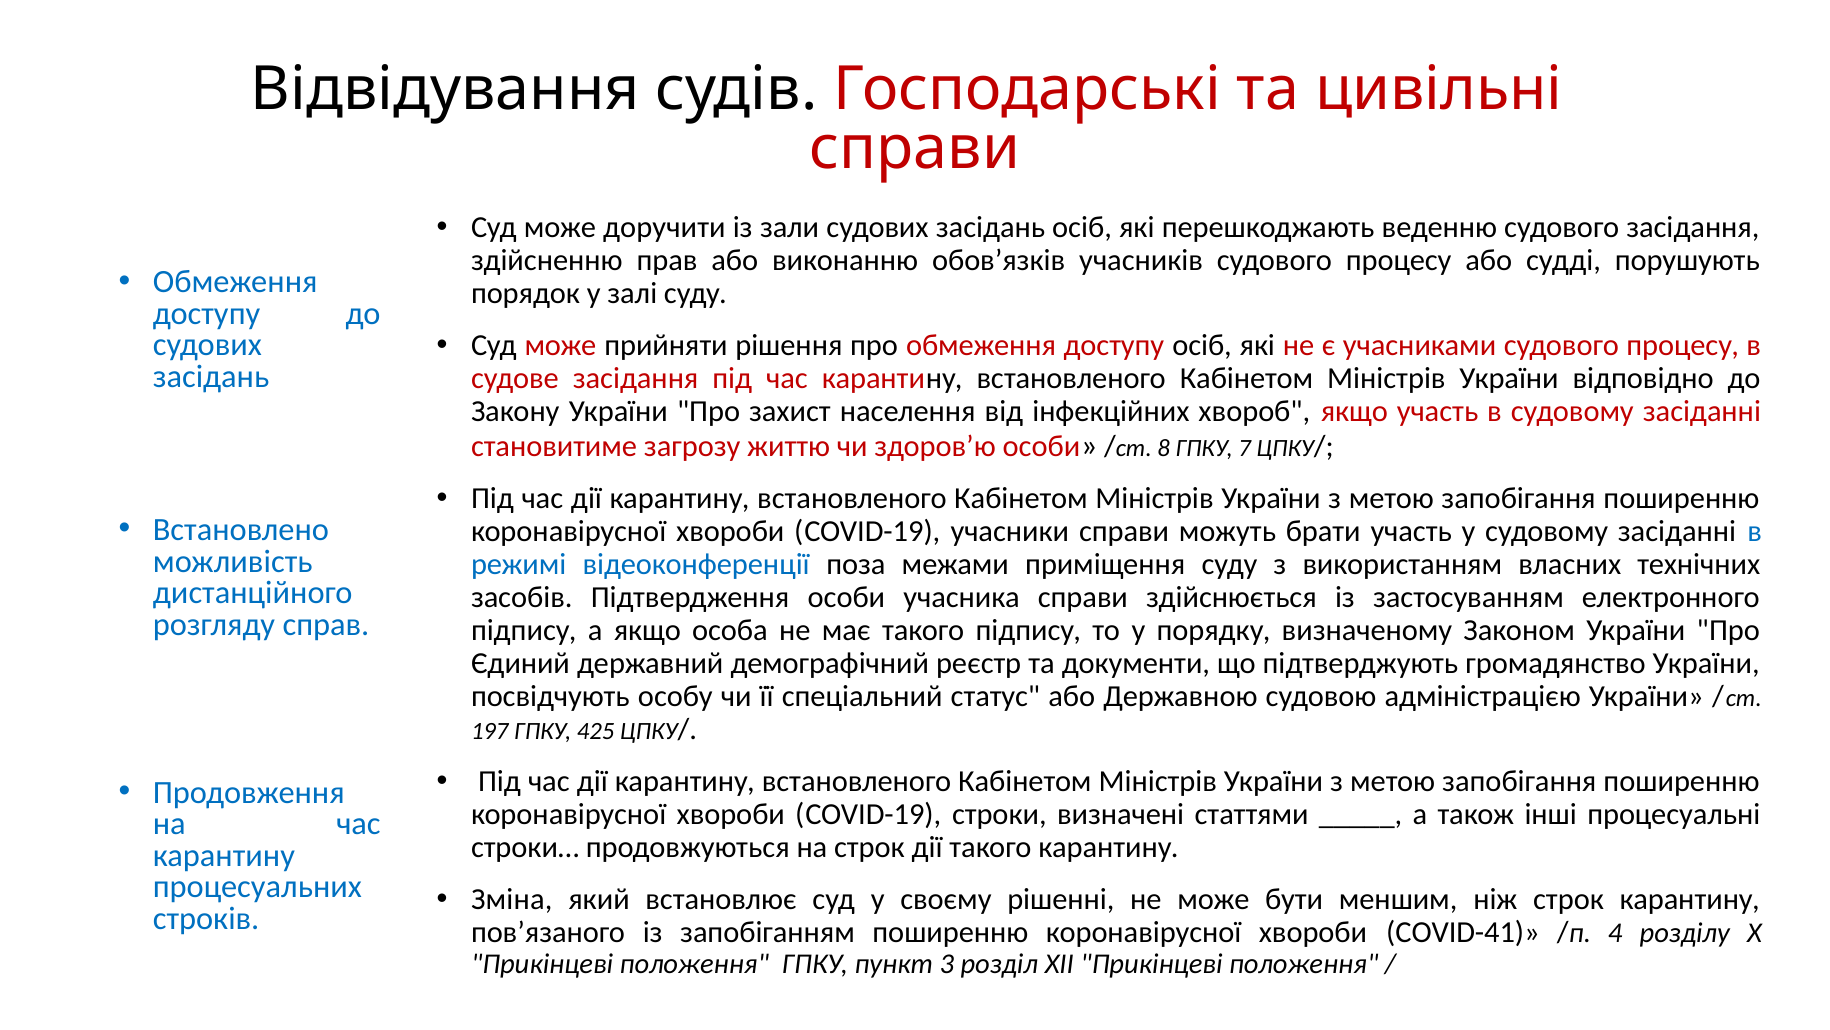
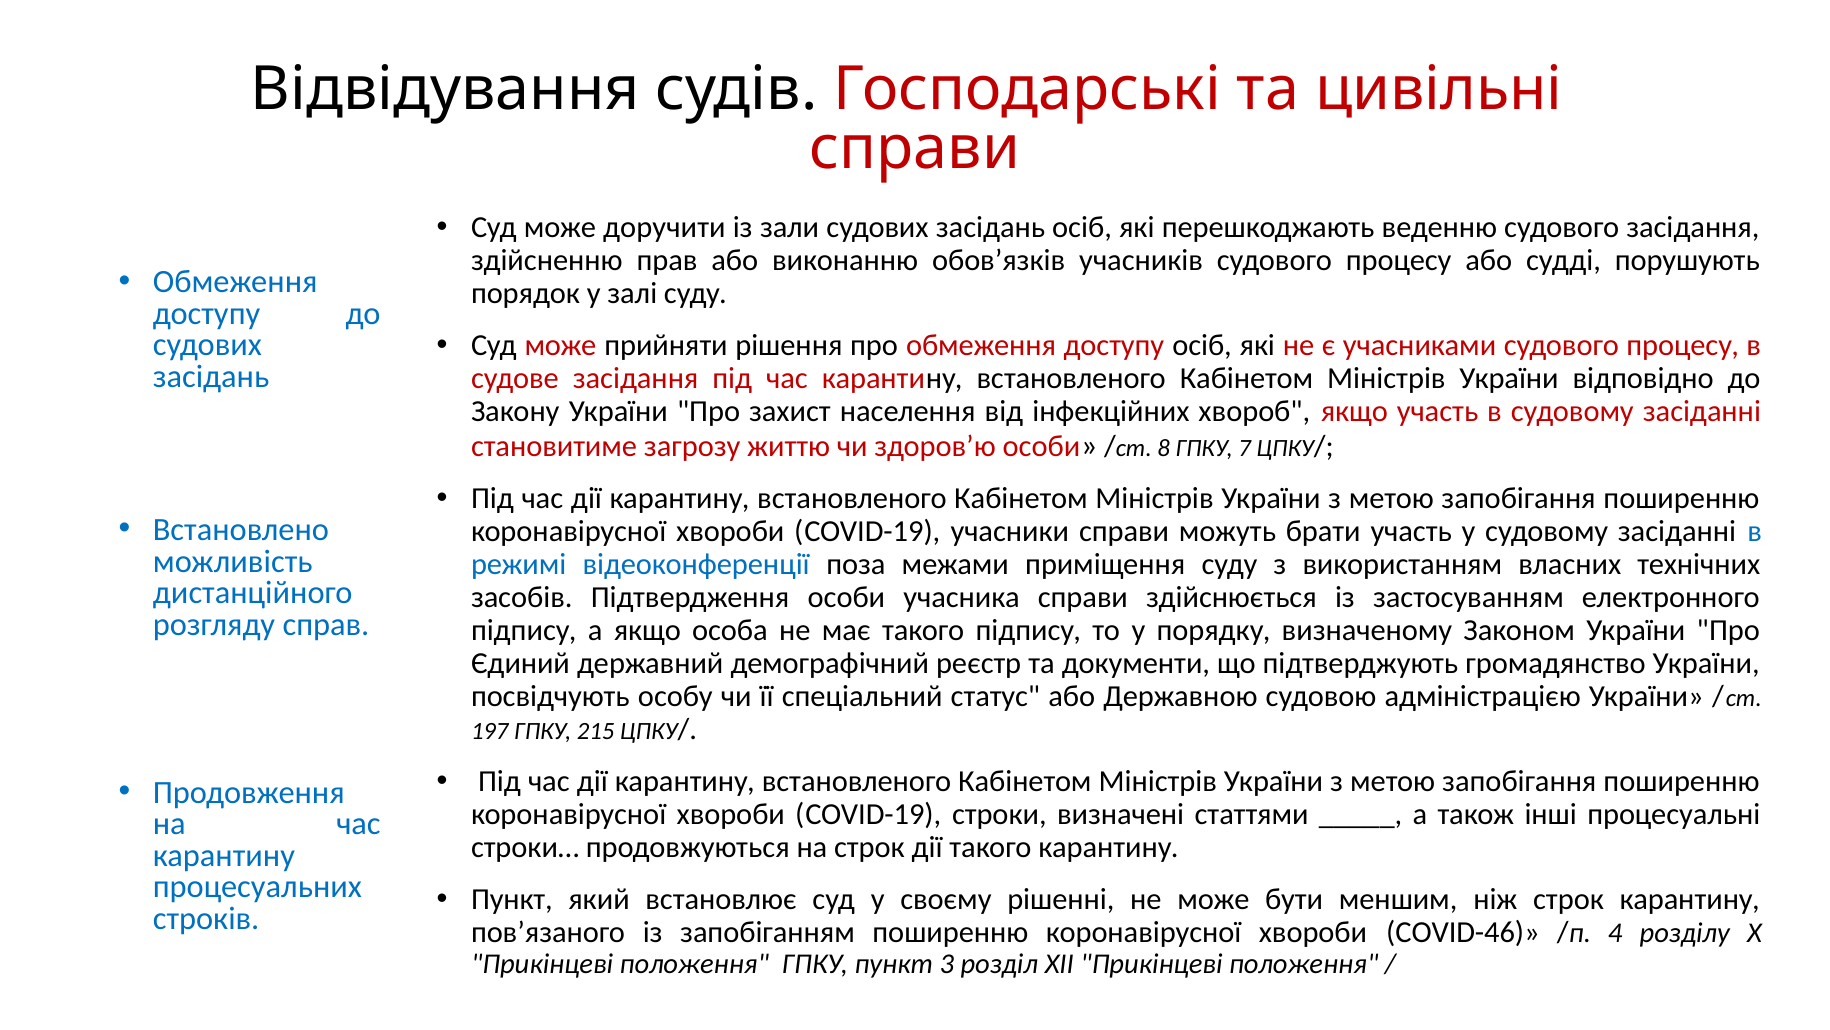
425: 425 -> 215 (596, 731)
Зміна: Зміна -> Пункт (512, 898)
COVID-41: COVID-41 -> COVID-46 (1463, 931)
